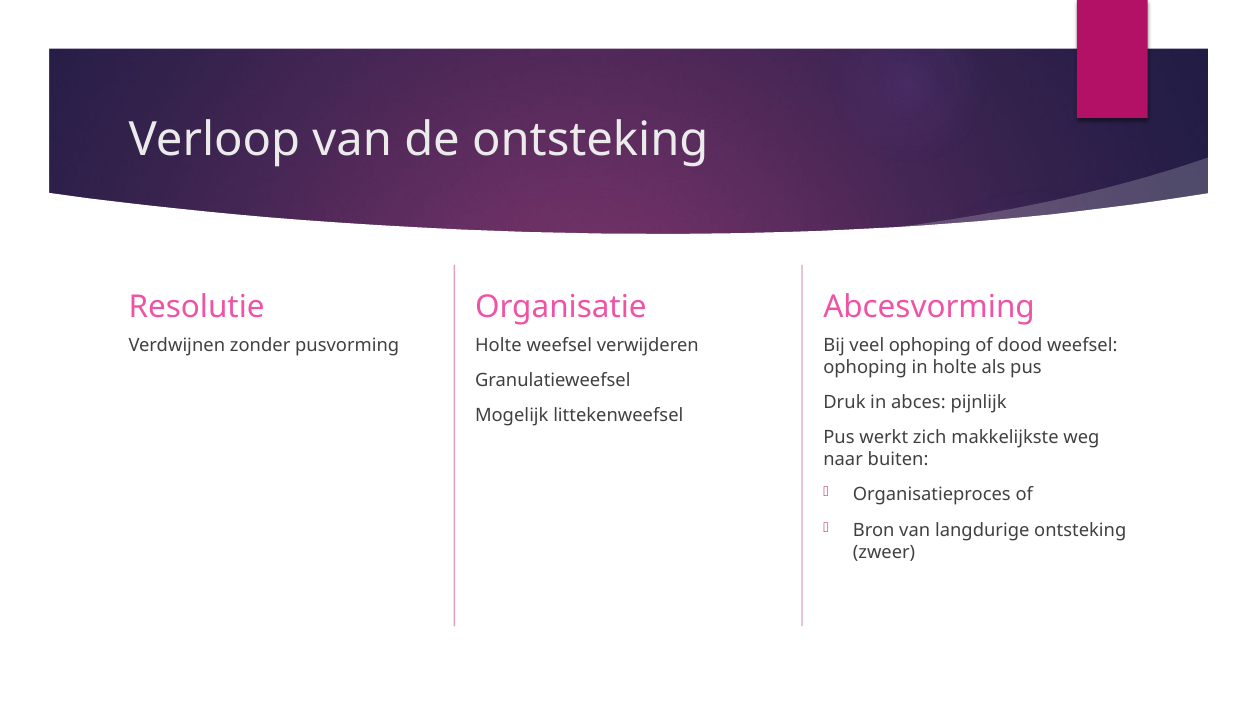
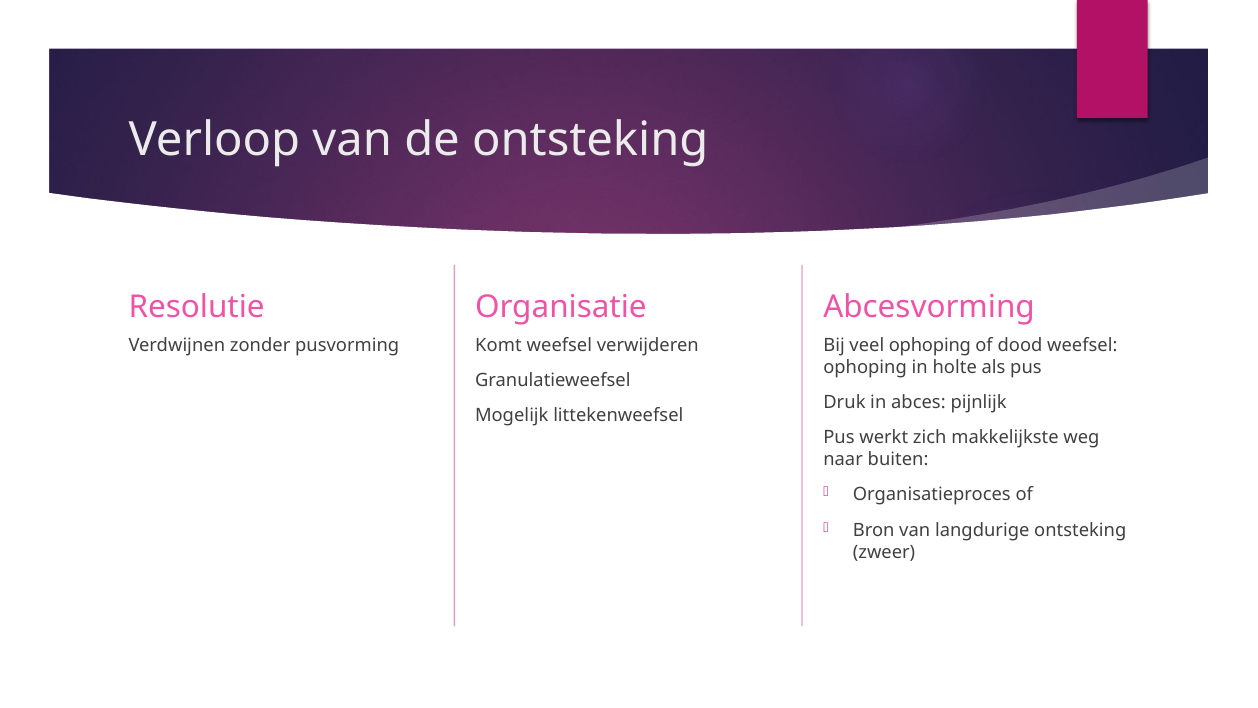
Holte: Holte -> Komt (498, 345)
